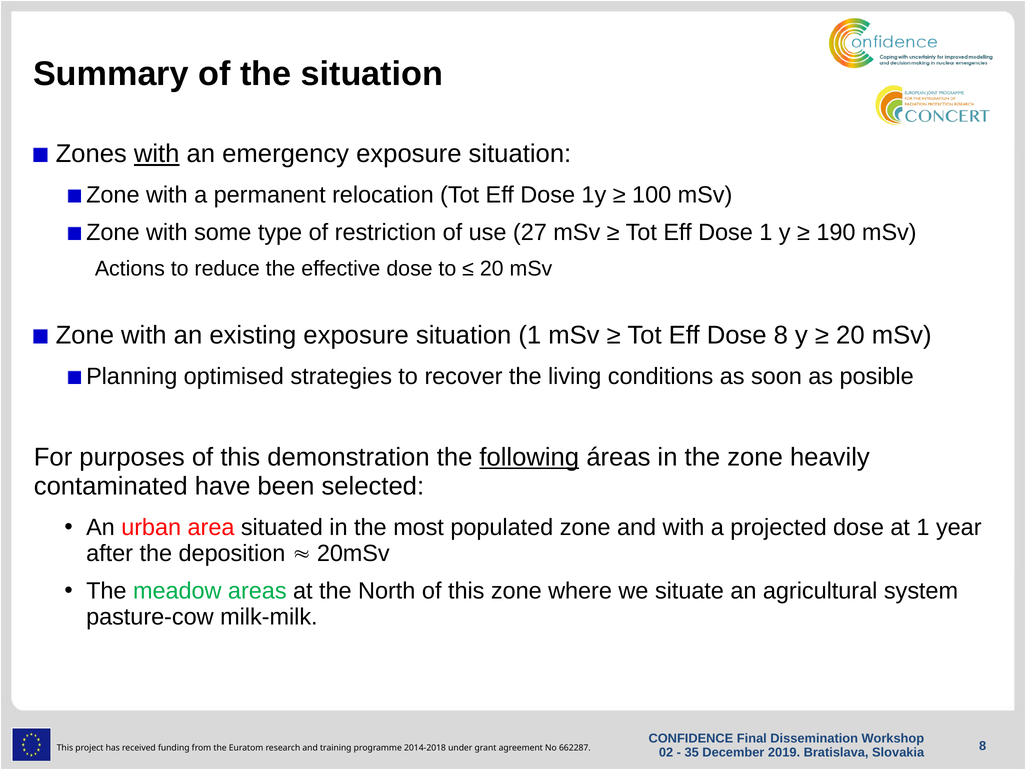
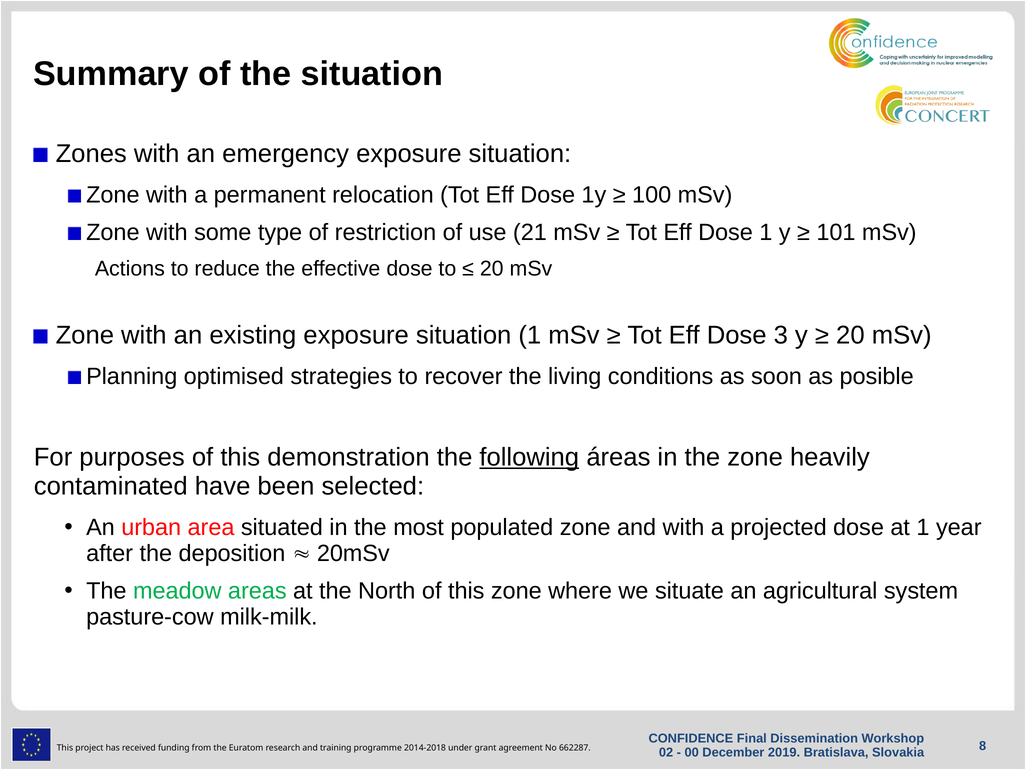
with underline: present -> none (157, 154)
27: 27 -> 21 (530, 232)
190: 190 -> 101 (836, 232)
Dose 8: 8 -> 3 (781, 335)
35: 35 -> 00 (692, 752)
